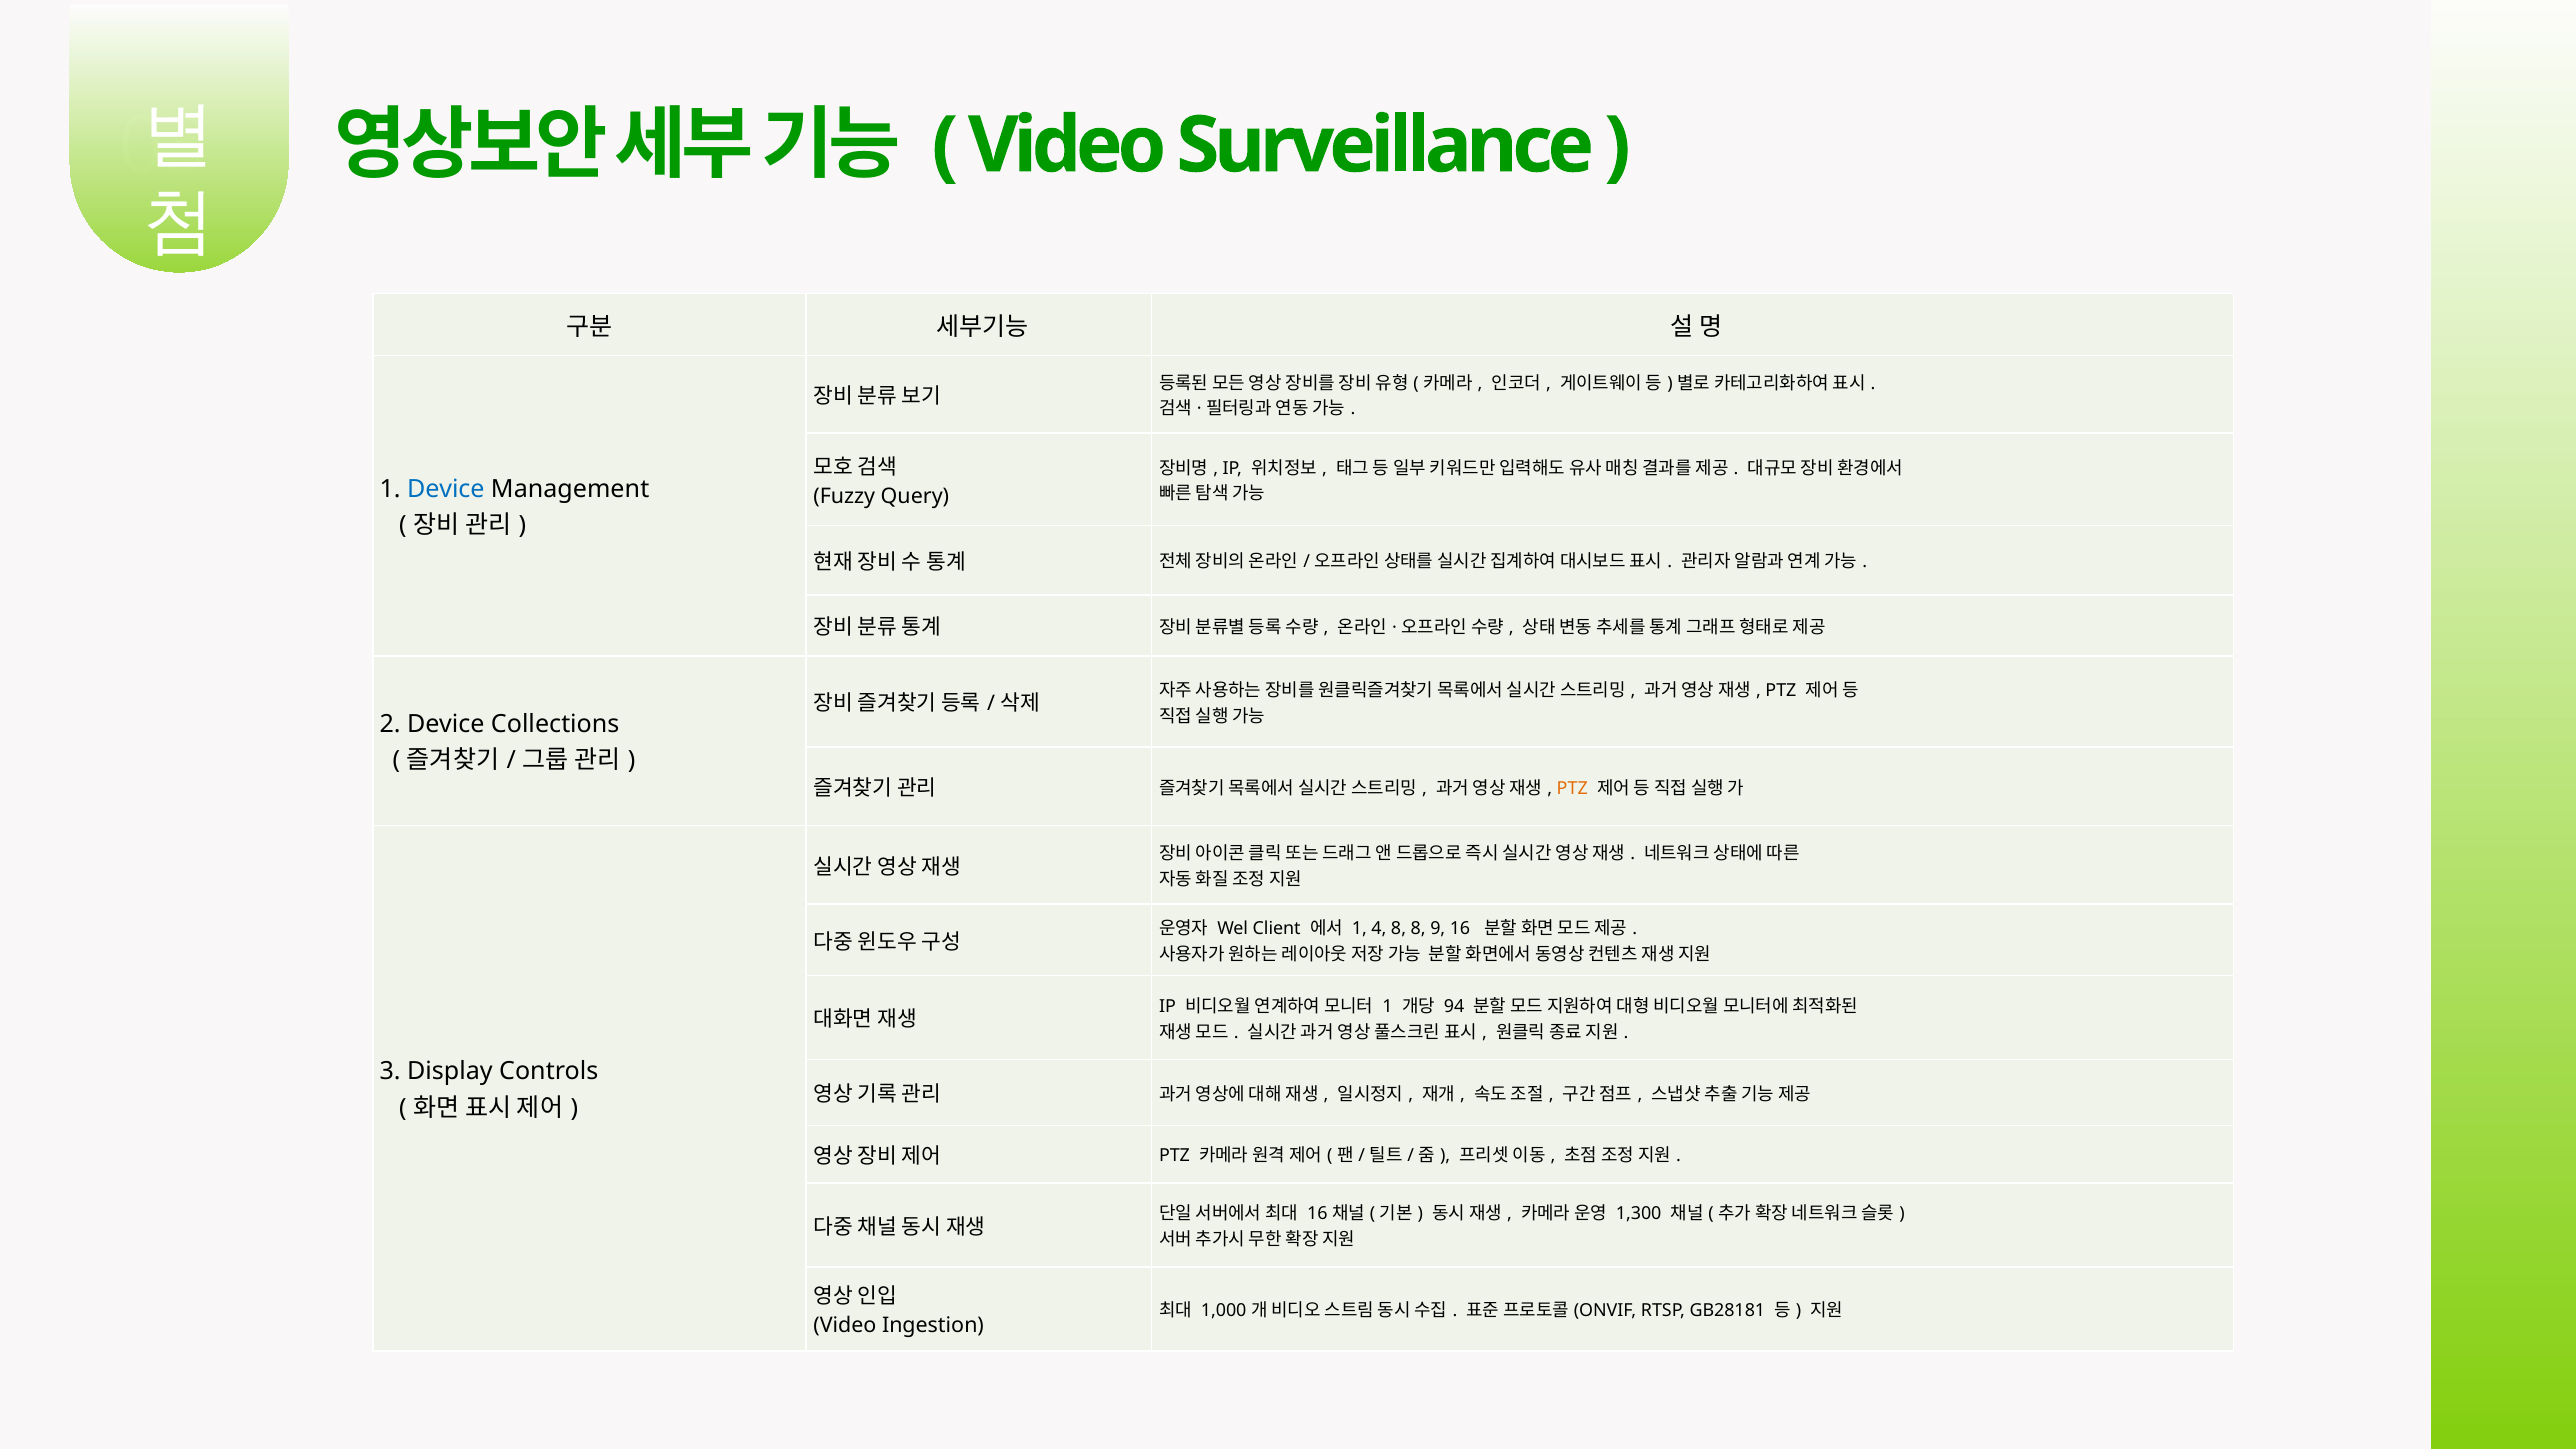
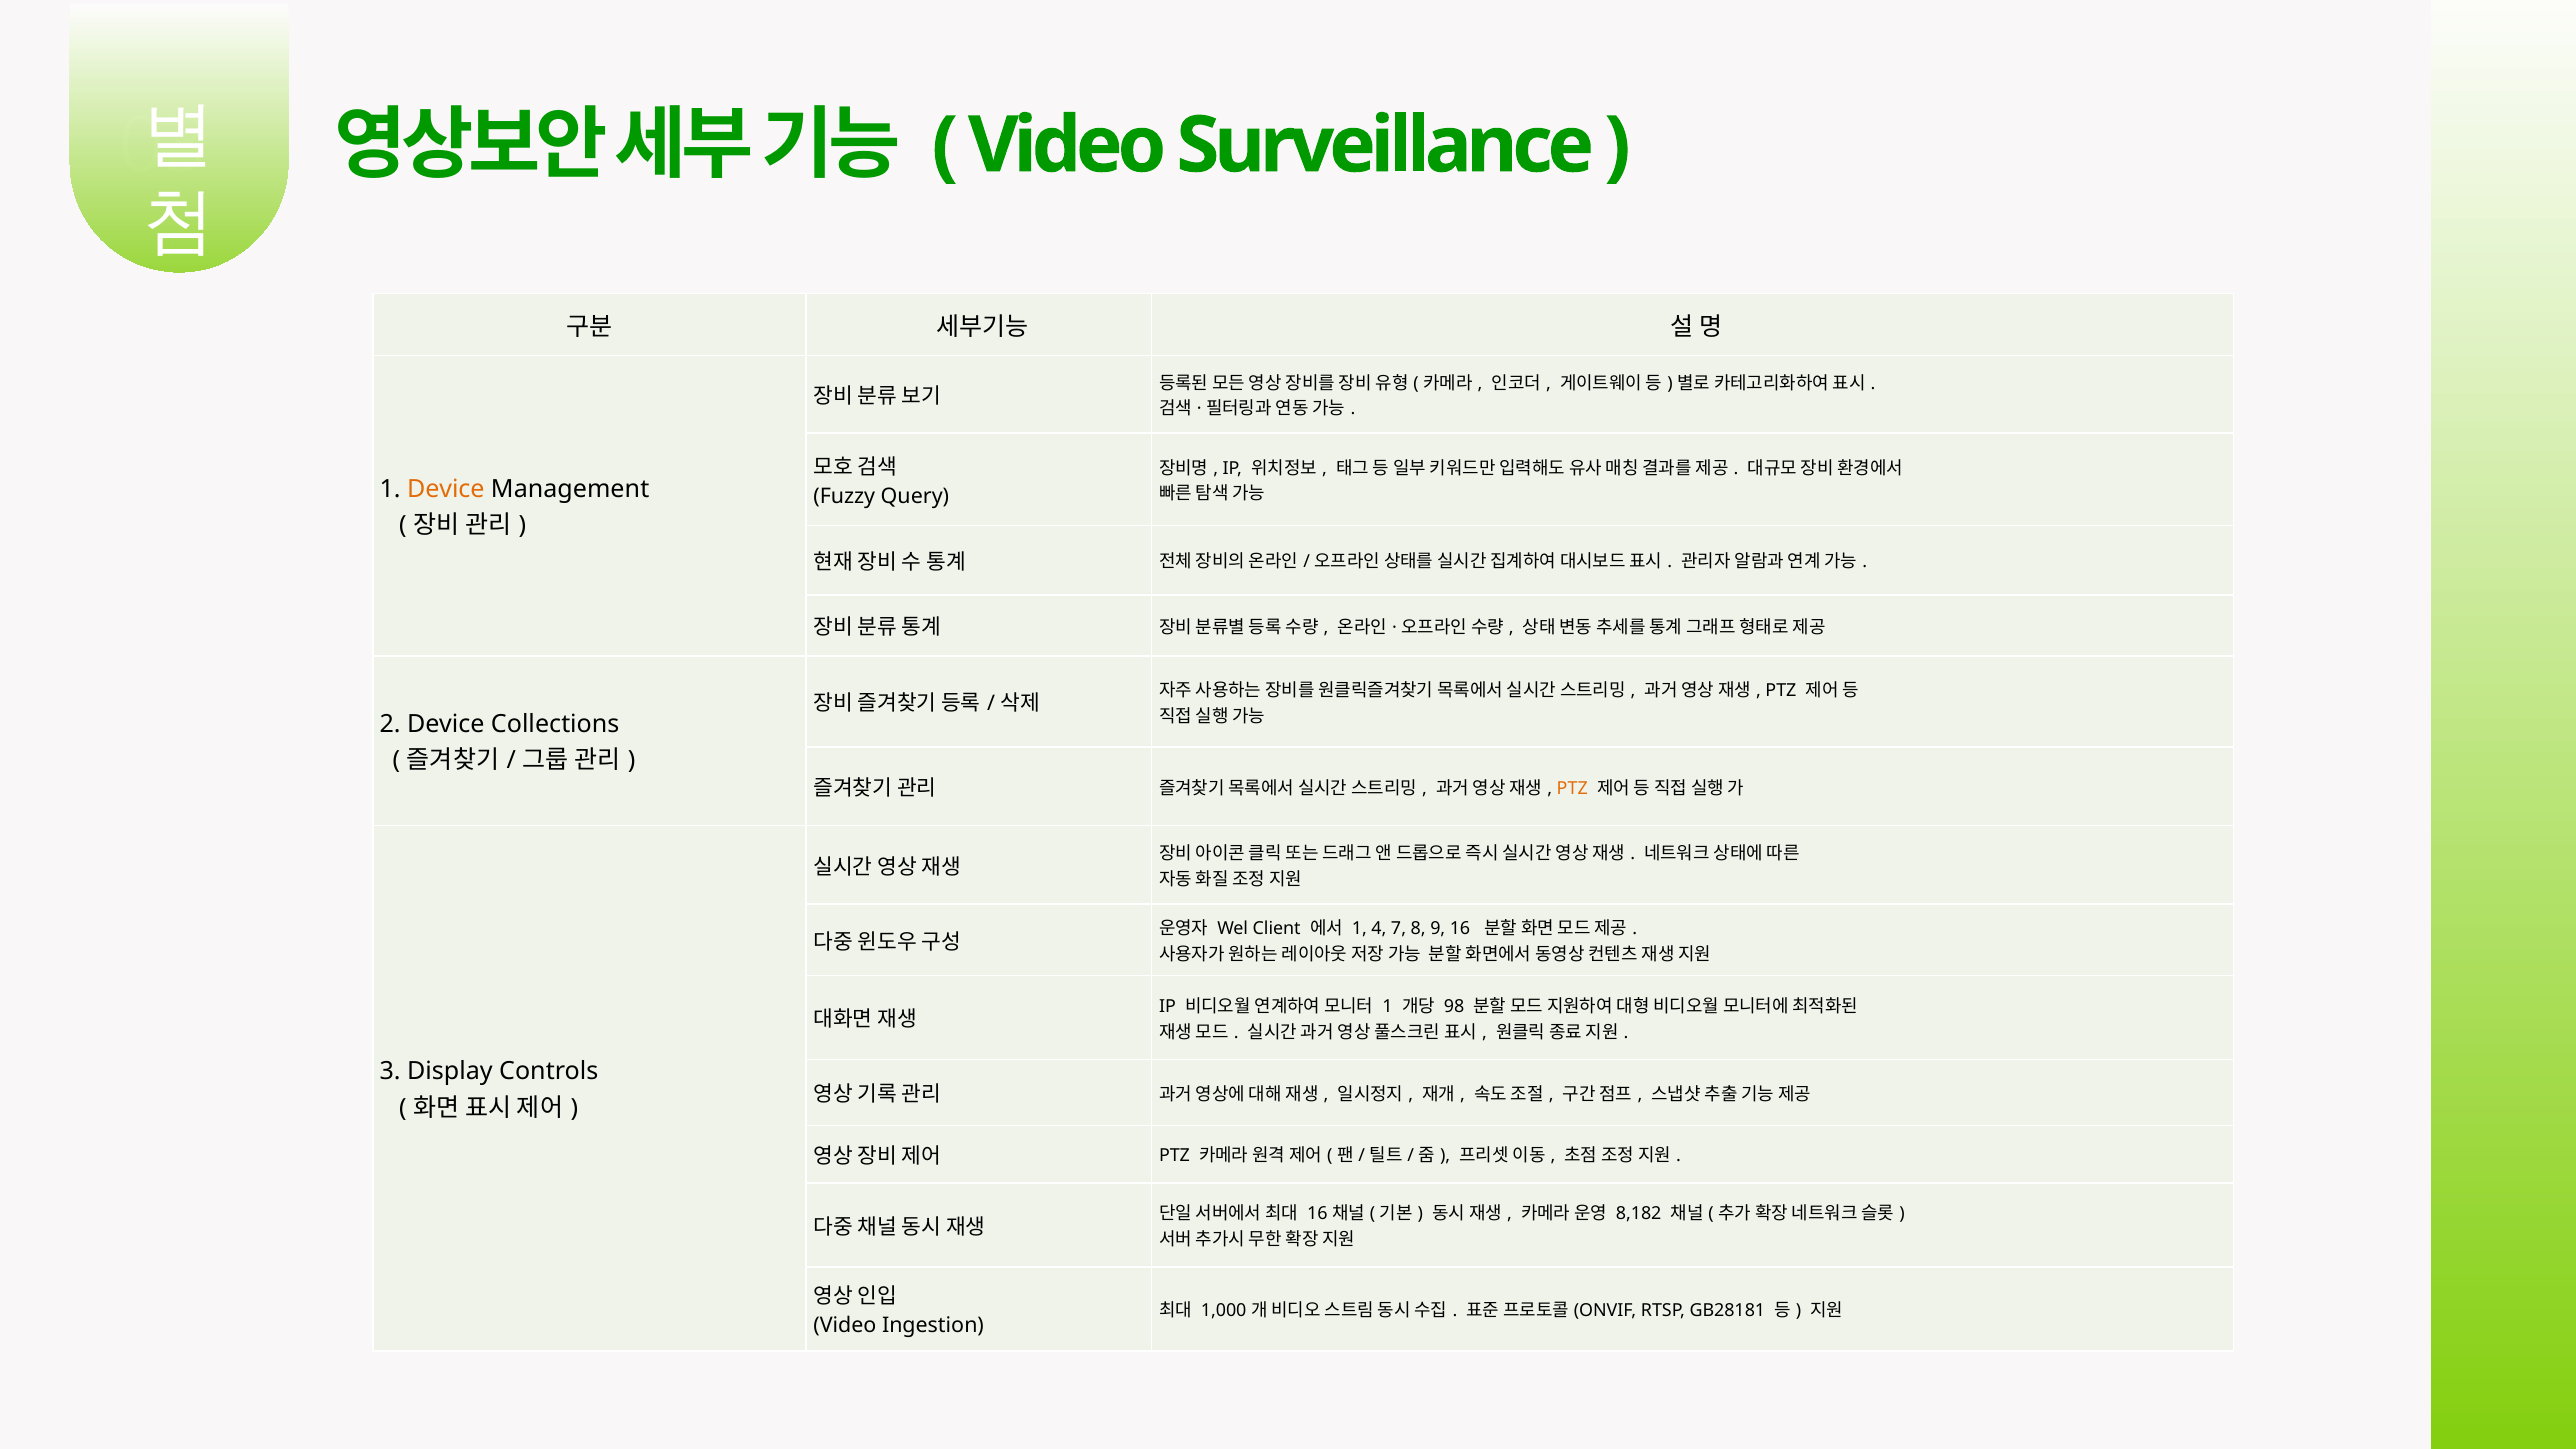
Device colour: blue -> orange (446, 489)
4 8: 8 -> 7 (1399, 929)
94: 94 -> 98 (1454, 1006)
1,300: 1,300 -> 8,182 (1639, 1214)
